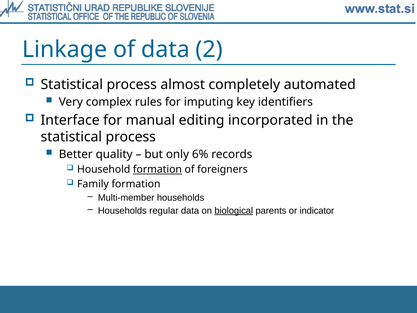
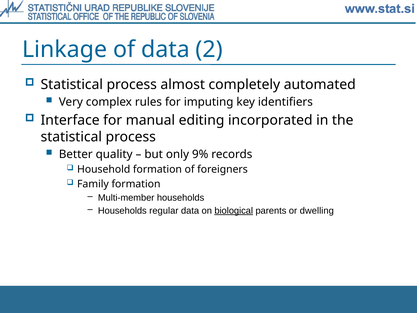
6%: 6% -> 9% (200, 154)
formation underline: present -> none (157, 169)
indicator: indicator -> dwelling (317, 211)
